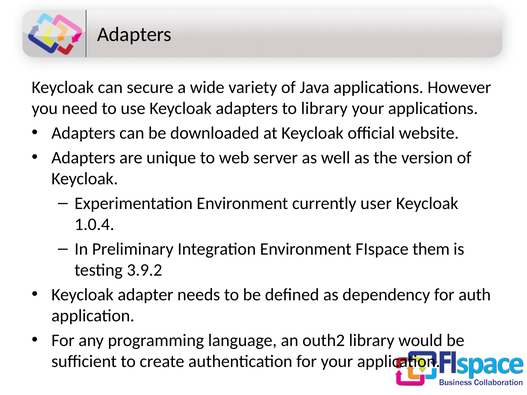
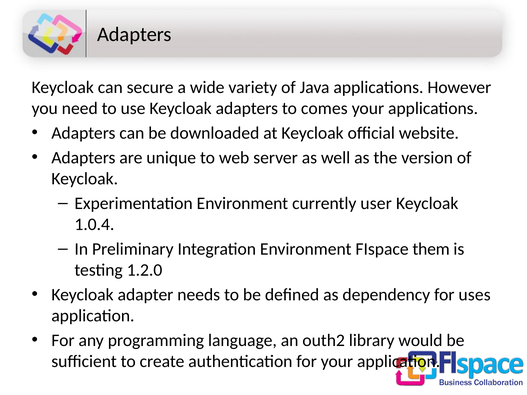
to library: library -> comes (324, 109)
3.9.2: 3.9.2 -> 1.2.0 (145, 270)
auth: auth -> uses (475, 295)
